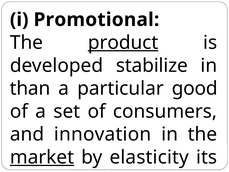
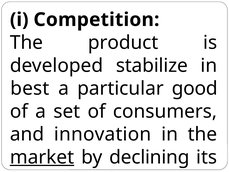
Promotional: Promotional -> Competition (96, 20)
product underline: present -> none (123, 43)
than: than -> best (30, 88)
elasticity: elasticity -> declining (149, 157)
